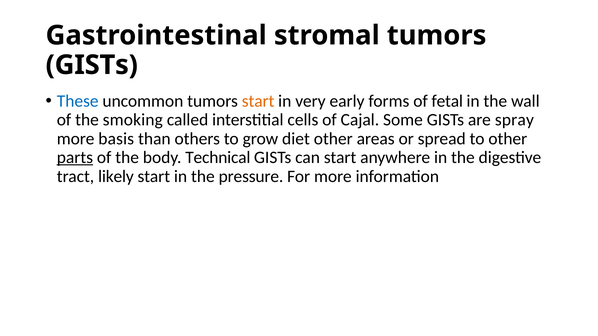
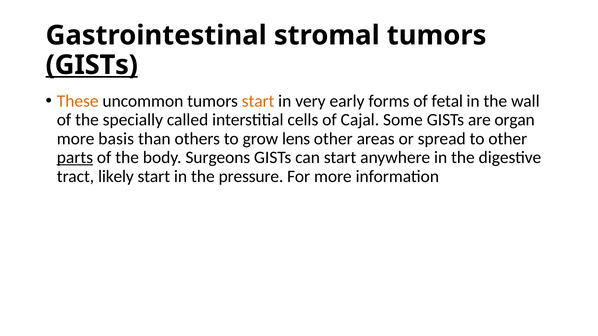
GISTs underline: none -> present (92, 65)
These colour: blue -> orange (78, 101)
smoking: smoking -> specially (133, 120)
spray: spray -> organ (515, 120)
diet: diet -> lens (296, 139)
Technical: Technical -> Surgeons (218, 158)
